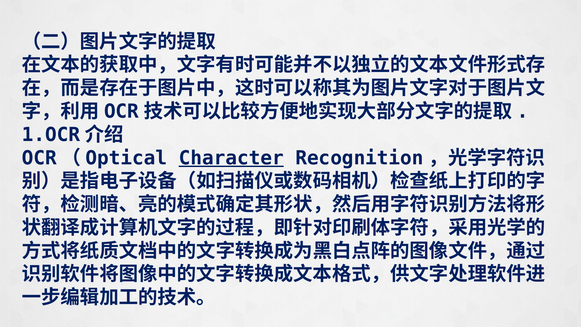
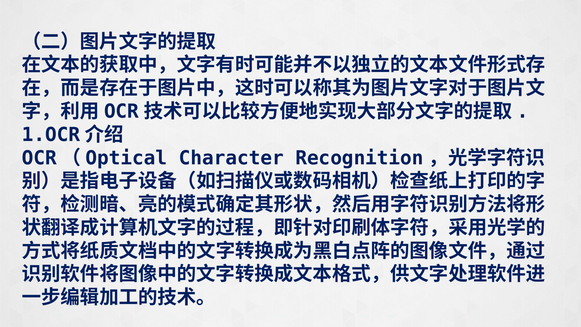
Character underline: present -> none (231, 158)
